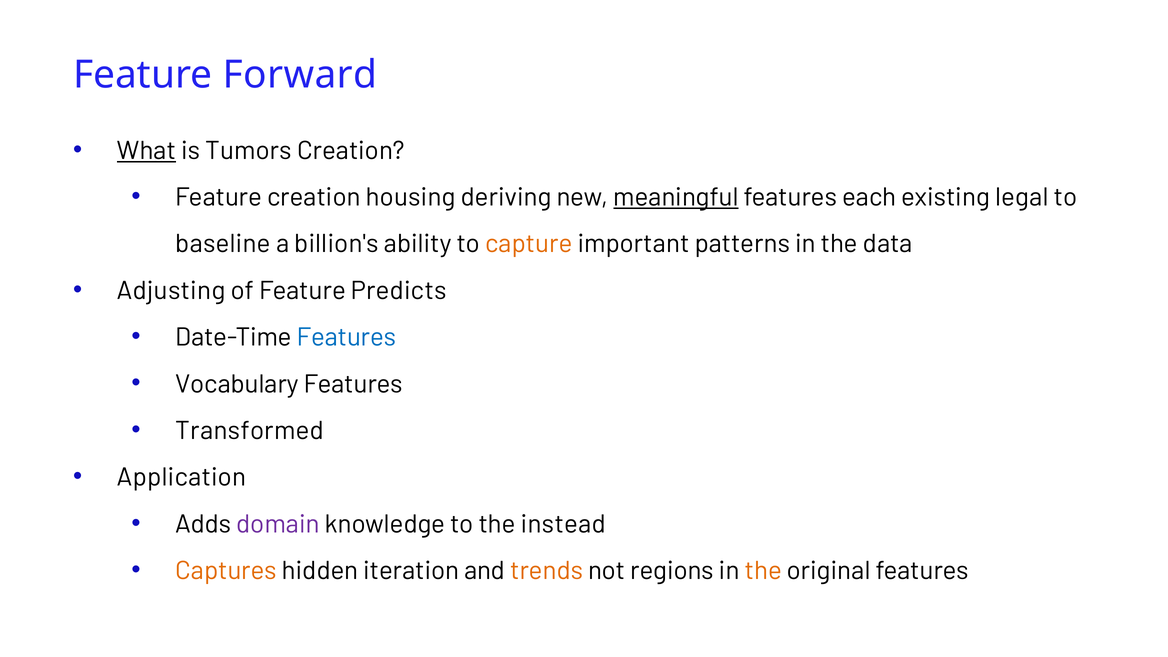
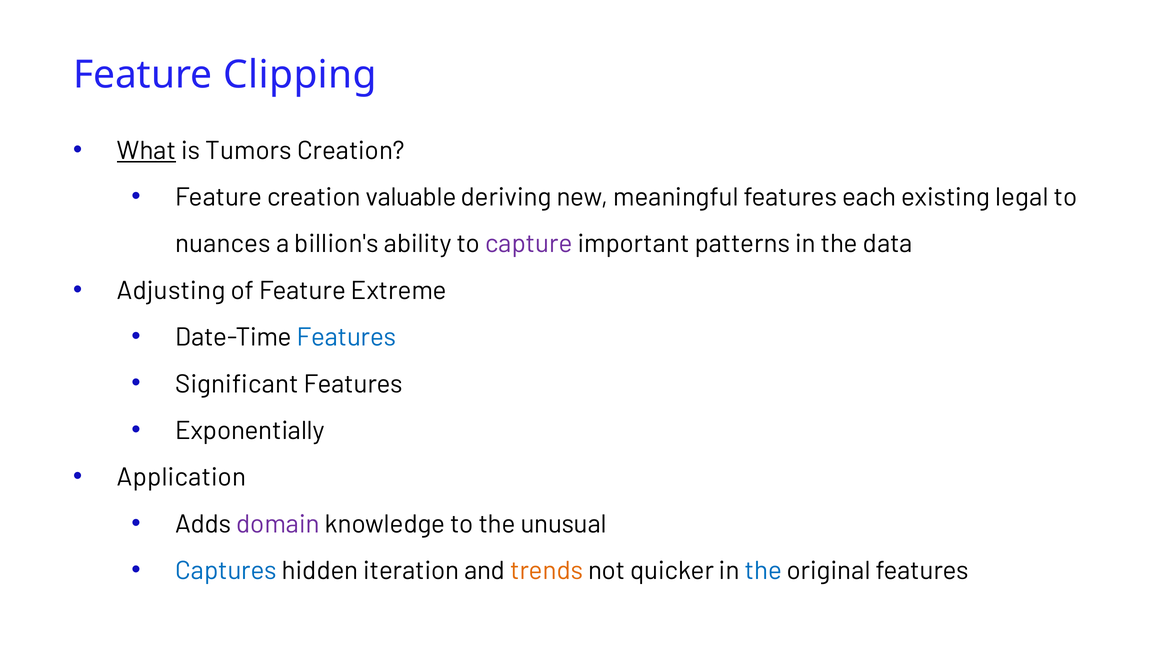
Forward: Forward -> Clipping (300, 75)
housing: housing -> valuable (411, 197)
meaningful underline: present -> none (676, 197)
baseline: baseline -> nuances (223, 244)
capture colour: orange -> purple (529, 244)
Predicts: Predicts -> Extreme (399, 291)
Vocabulary: Vocabulary -> Significant (237, 384)
Transformed: Transformed -> Exponentially (250, 431)
instead: instead -> unusual (564, 524)
Captures colour: orange -> blue (226, 571)
regions: regions -> quicker (672, 571)
the colour: orange -> blue (763, 571)
